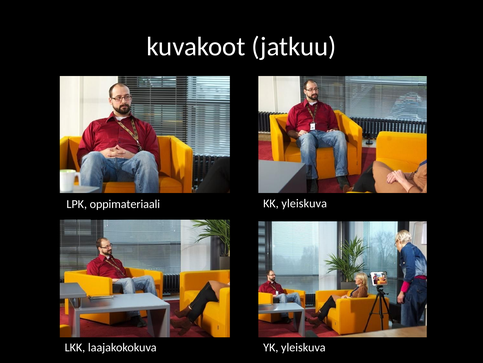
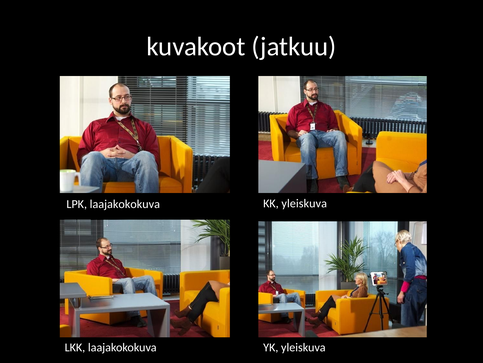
LPK oppimateriaali: oppimateriaali -> laajakokokuva (125, 204)
